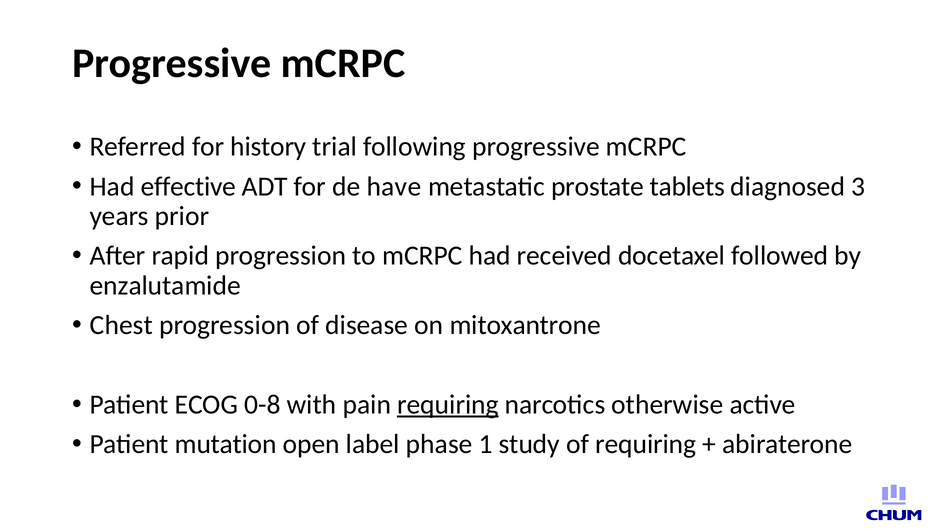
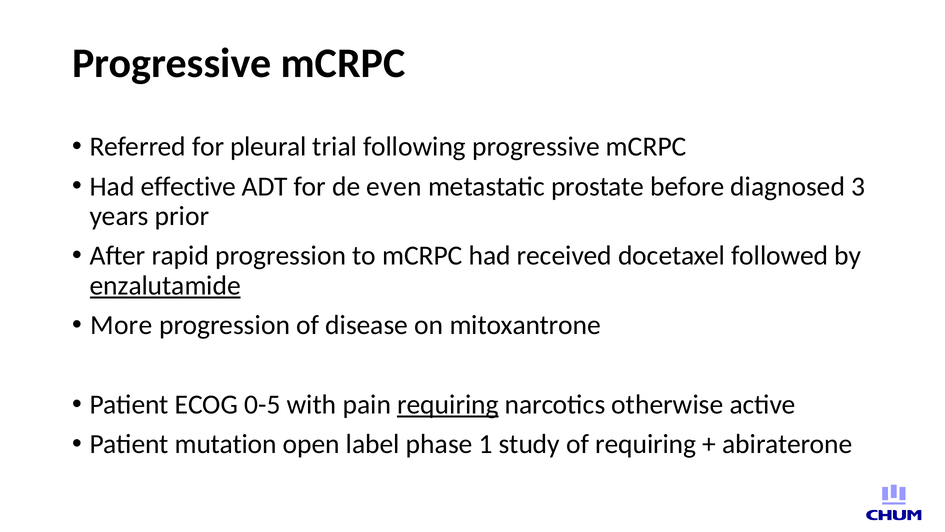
history: history -> pleural (268, 147)
have: have -> even (394, 186)
tablets: tablets -> before (687, 186)
enzalutamide underline: none -> present (165, 285)
Chest: Chest -> More (121, 325)
0-8: 0-8 -> 0-5 (262, 404)
